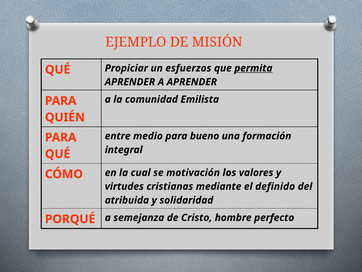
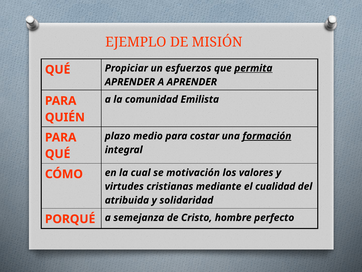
entre: entre -> plazo (118, 136)
bueno: bueno -> costar (205, 136)
formación underline: none -> present (267, 136)
definido: definido -> cualidad (275, 186)
